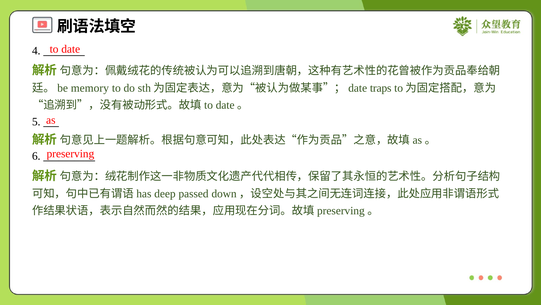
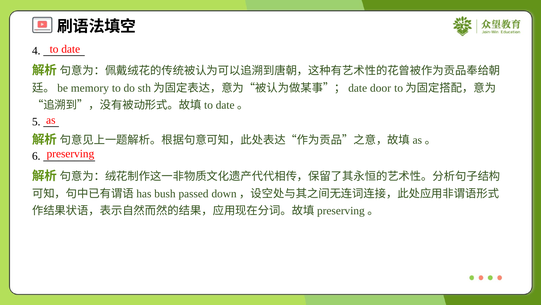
traps: traps -> door (381, 88)
deep: deep -> bush (165, 193)
